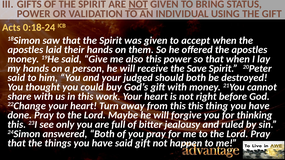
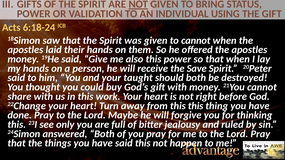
0:18-24: 0:18-24 -> 6:18-24 (39, 27)
to accept: accept -> cannot (196, 40)
judged: judged -> taught (138, 78)
said gift: gift -> this (143, 143)
